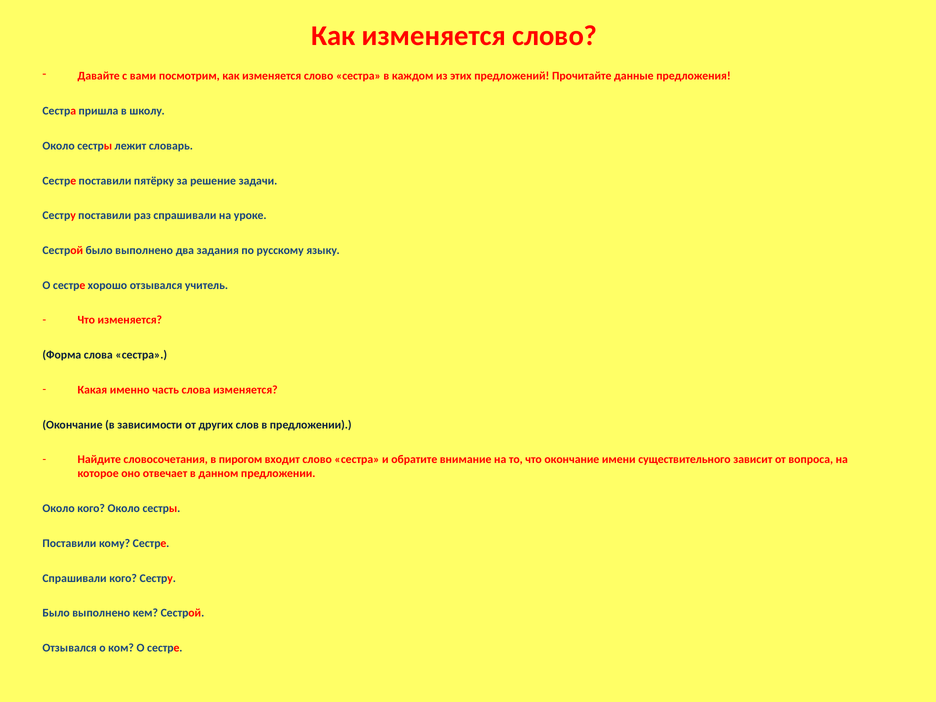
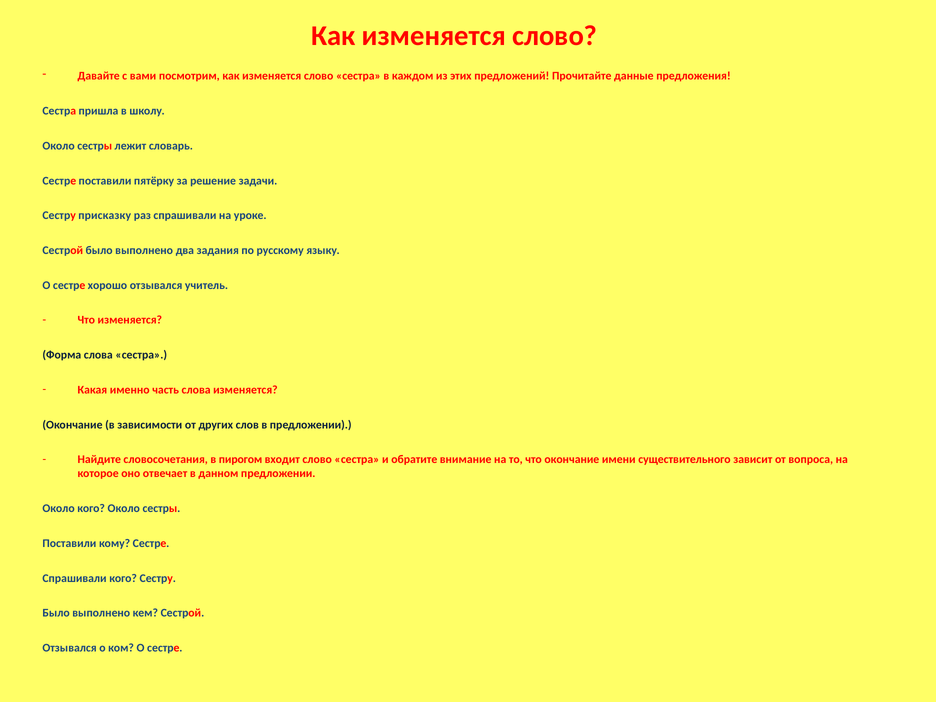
Сестру поставили: поставили -> присказку (105, 216)
